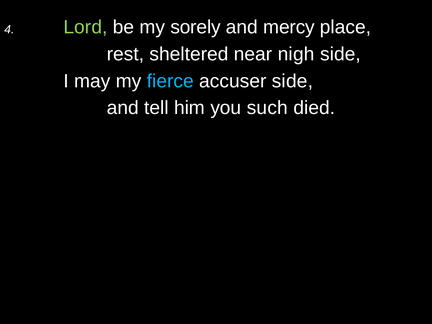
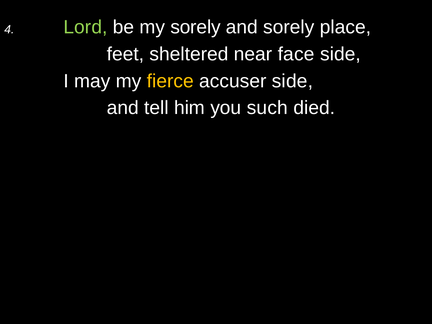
and mercy: mercy -> sorely (289, 27)
rest: rest -> feet (126, 54)
nigh: nigh -> face (296, 54)
fierce colour: light blue -> yellow (170, 81)
